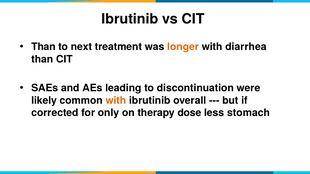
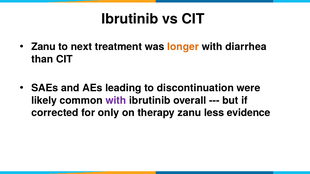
Than: Than -> Zanu (43, 47)
with colour: orange -> purple (116, 101)
therapy dose: dose -> zanu (189, 113)
stomach: stomach -> evidence (249, 113)
